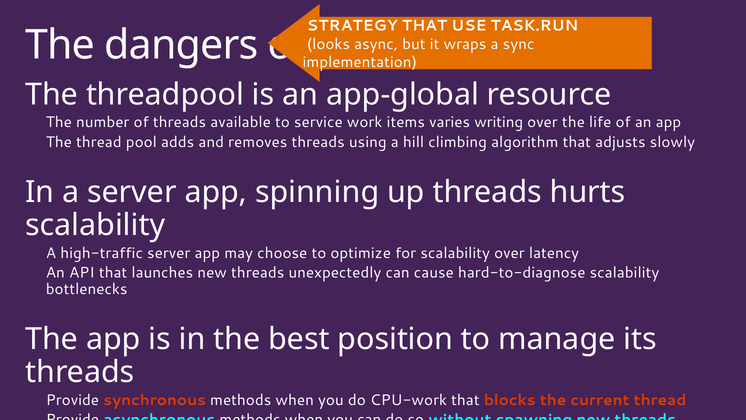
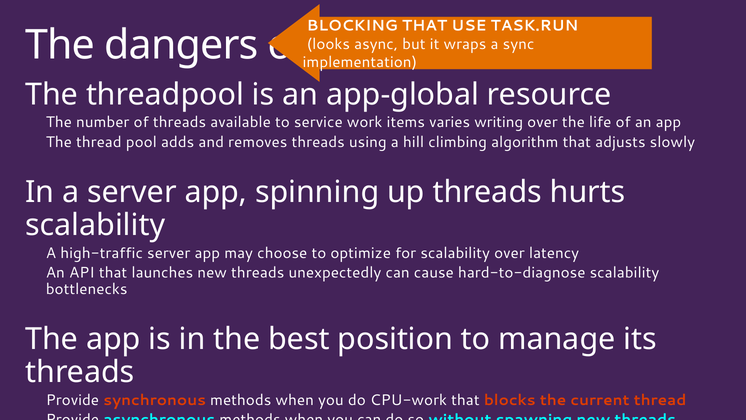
STRATEGY: STRATEGY -> BLOCKING (352, 26)
